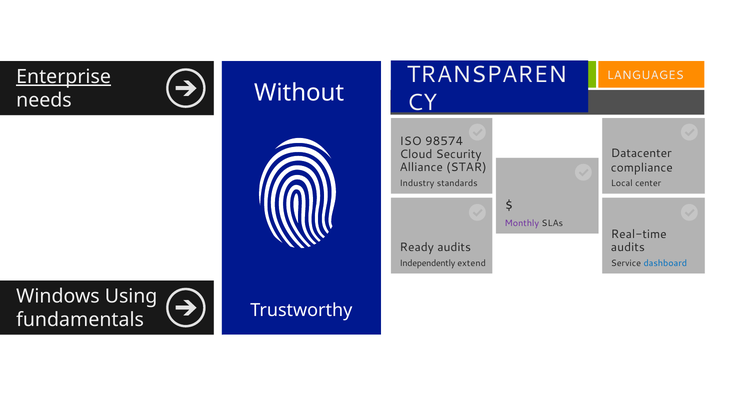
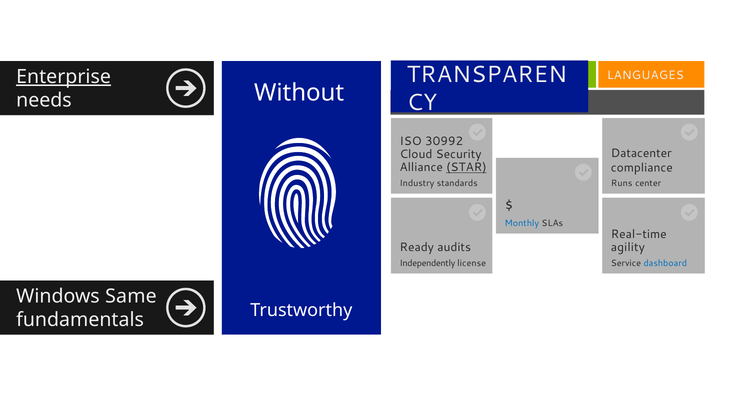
98574: 98574 -> 30992 (444, 141)
STAR underline: none -> present (466, 167)
Local: Local -> Runs (622, 183)
Monthly colour: purple -> blue (522, 223)
audits: audits -> agility (628, 247)
extend: extend -> license (472, 263)
Using: Using -> Same (131, 296)
